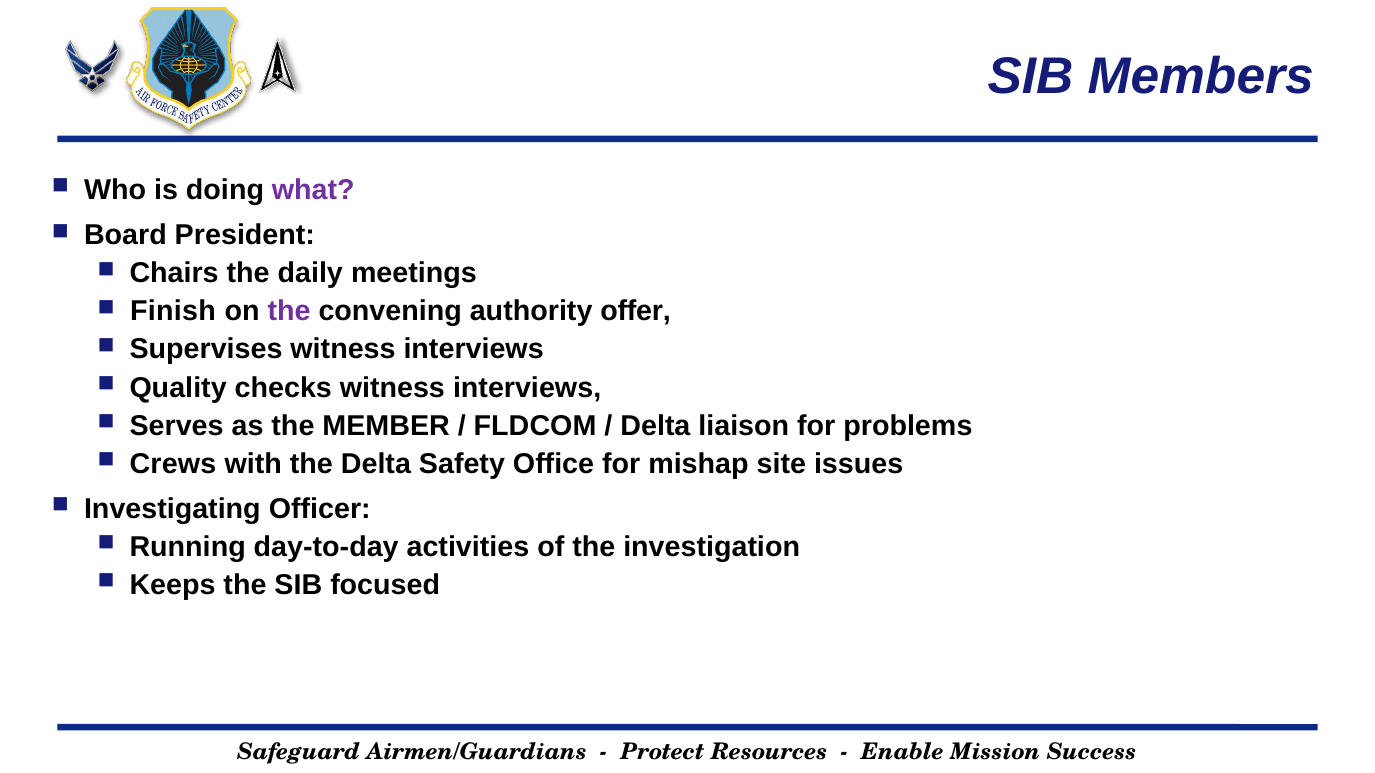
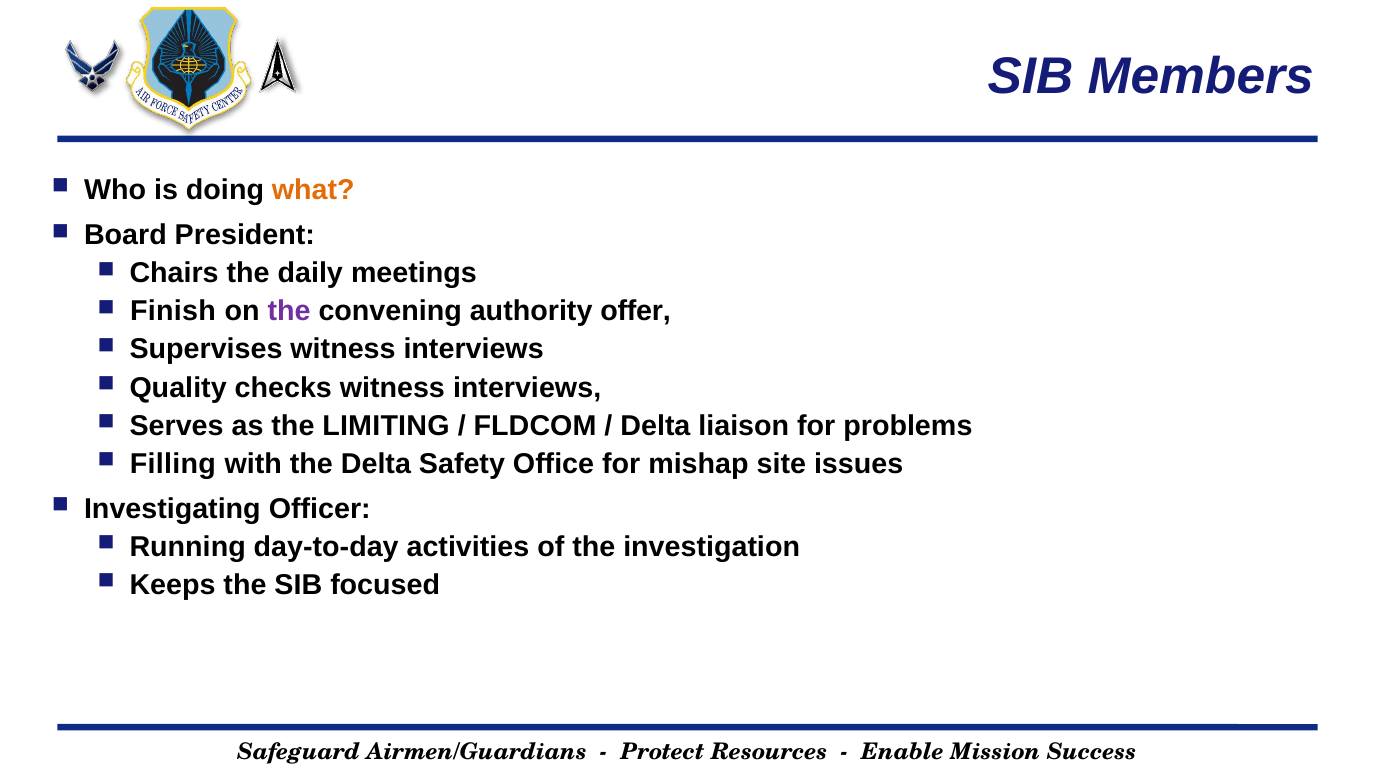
what colour: purple -> orange (313, 190)
MEMBER: MEMBER -> LIMITING (386, 426)
Crews: Crews -> Filling (173, 464)
